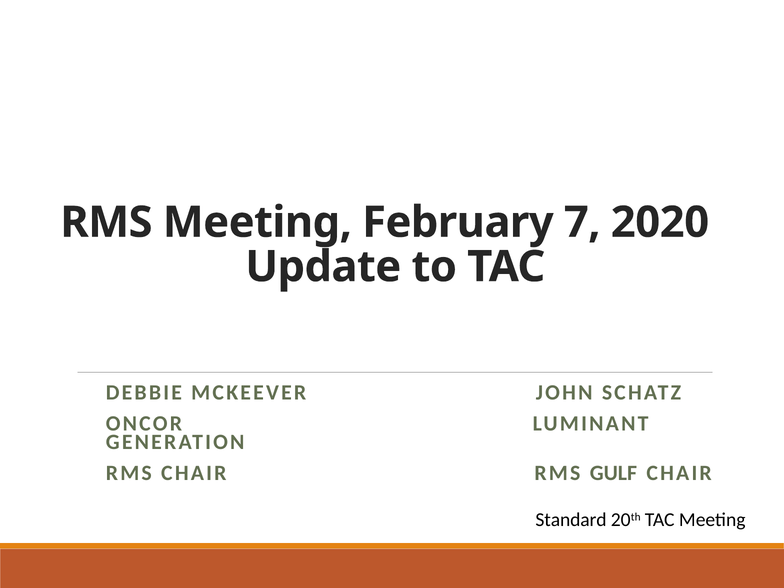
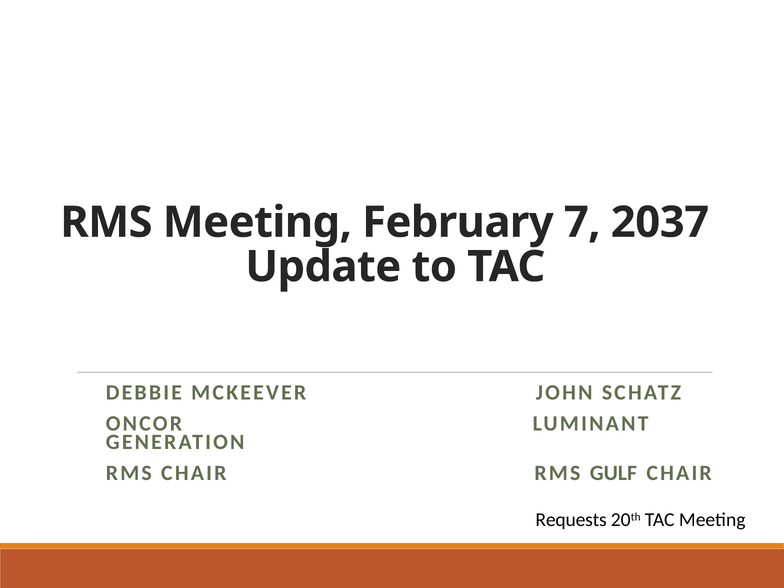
2020: 2020 -> 2037 (660, 222)
Standard: Standard -> Requests (571, 520)
